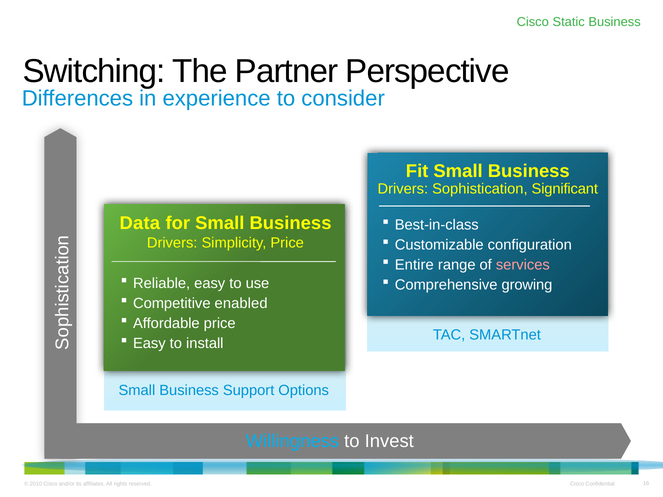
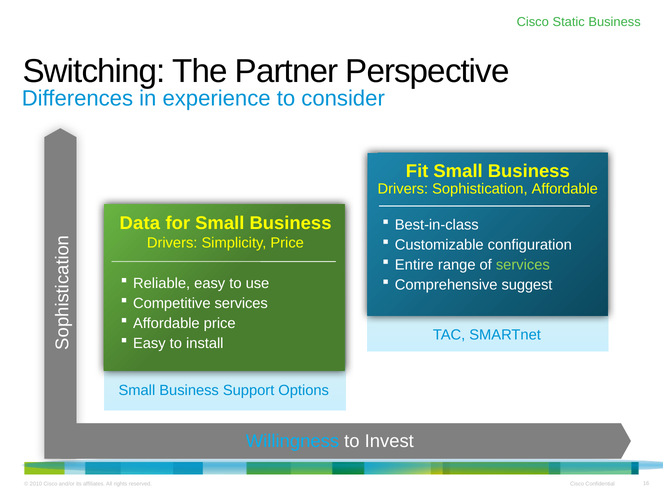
Sophistication Significant: Significant -> Affordable (565, 189)
services colour: pink -> light green (523, 265)
growing: growing -> suggest (527, 285)
Competitive enabled: enabled -> services (241, 304)
